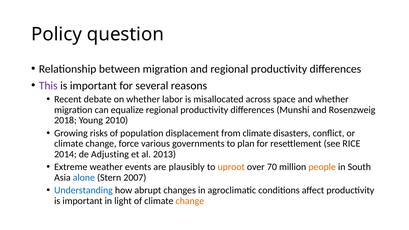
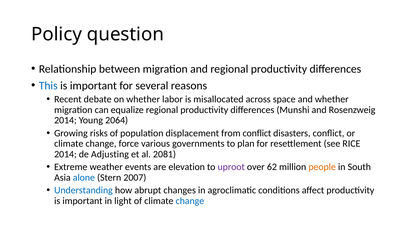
This colour: purple -> blue (48, 86)
2018: 2018 -> 2014 (65, 120)
2010: 2010 -> 2064 (117, 120)
from climate: climate -> conflict (257, 133)
2013: 2013 -> 2081 (164, 154)
plausibly: plausibly -> elevation (187, 167)
uproot colour: orange -> purple (231, 167)
70: 70 -> 62 (272, 167)
change colour: orange -> blue (190, 201)
